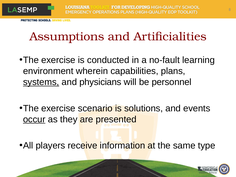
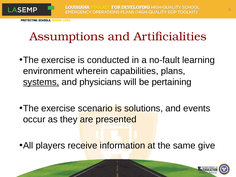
personnel: personnel -> pertaining (172, 82)
occur underline: present -> none (34, 119)
type: type -> give (207, 146)
